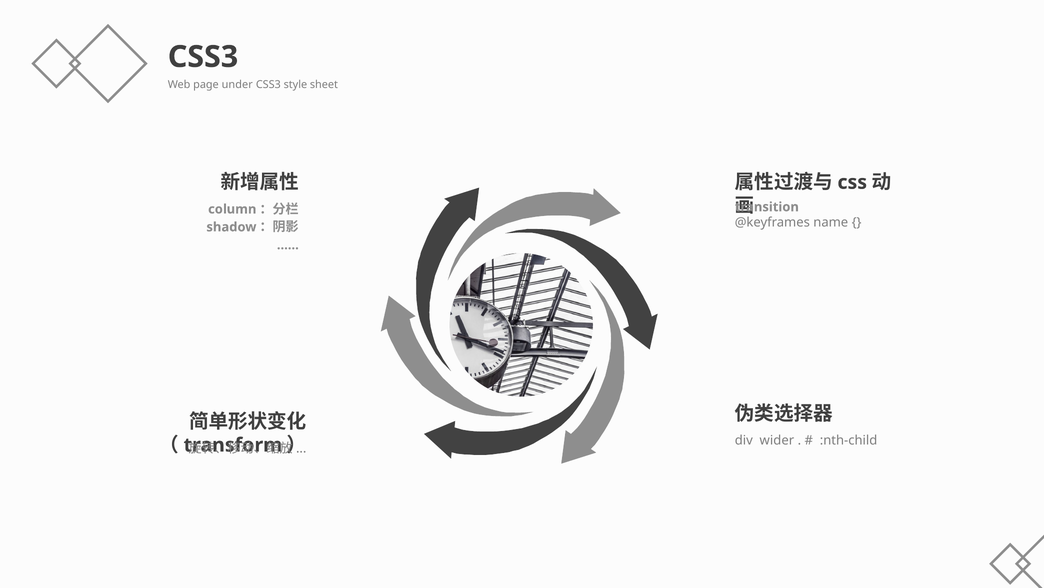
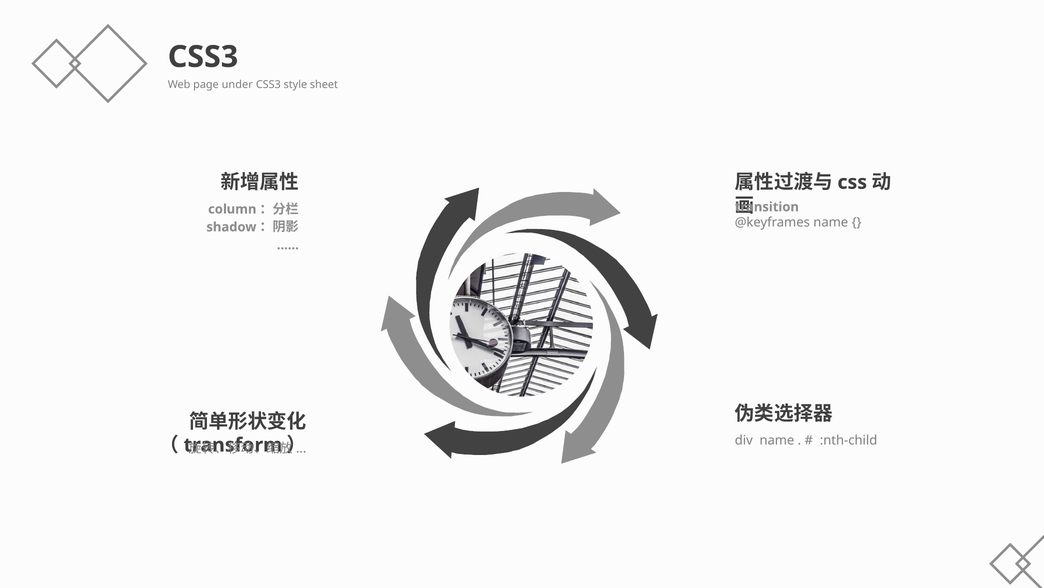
div wider: wider -> name (777, 440)
